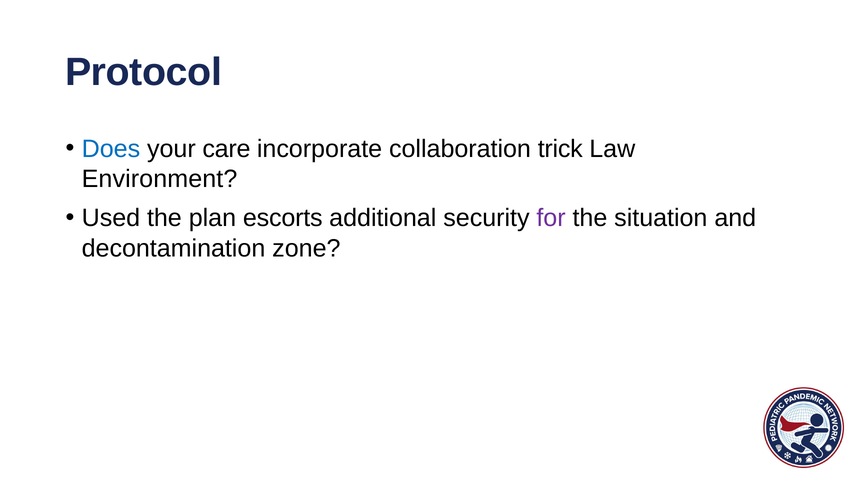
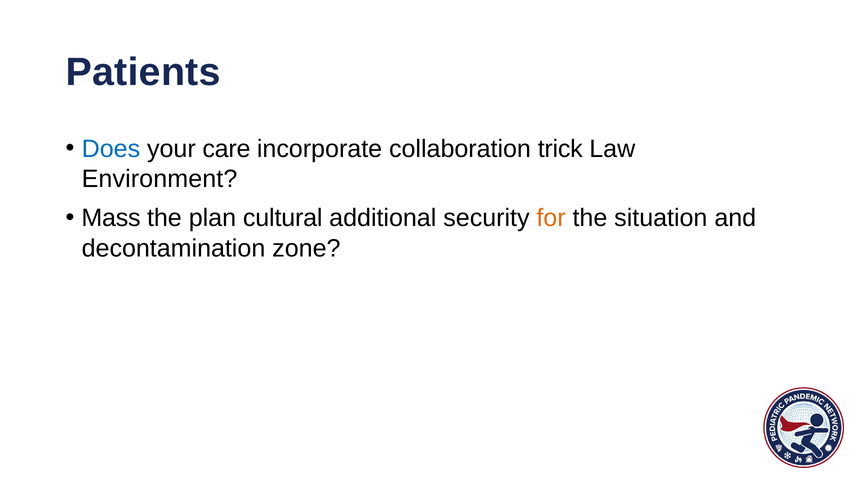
Protocol: Protocol -> Patients (143, 72)
Used: Used -> Mass (111, 218)
escorts: escorts -> cultural (283, 218)
for colour: purple -> orange (551, 218)
